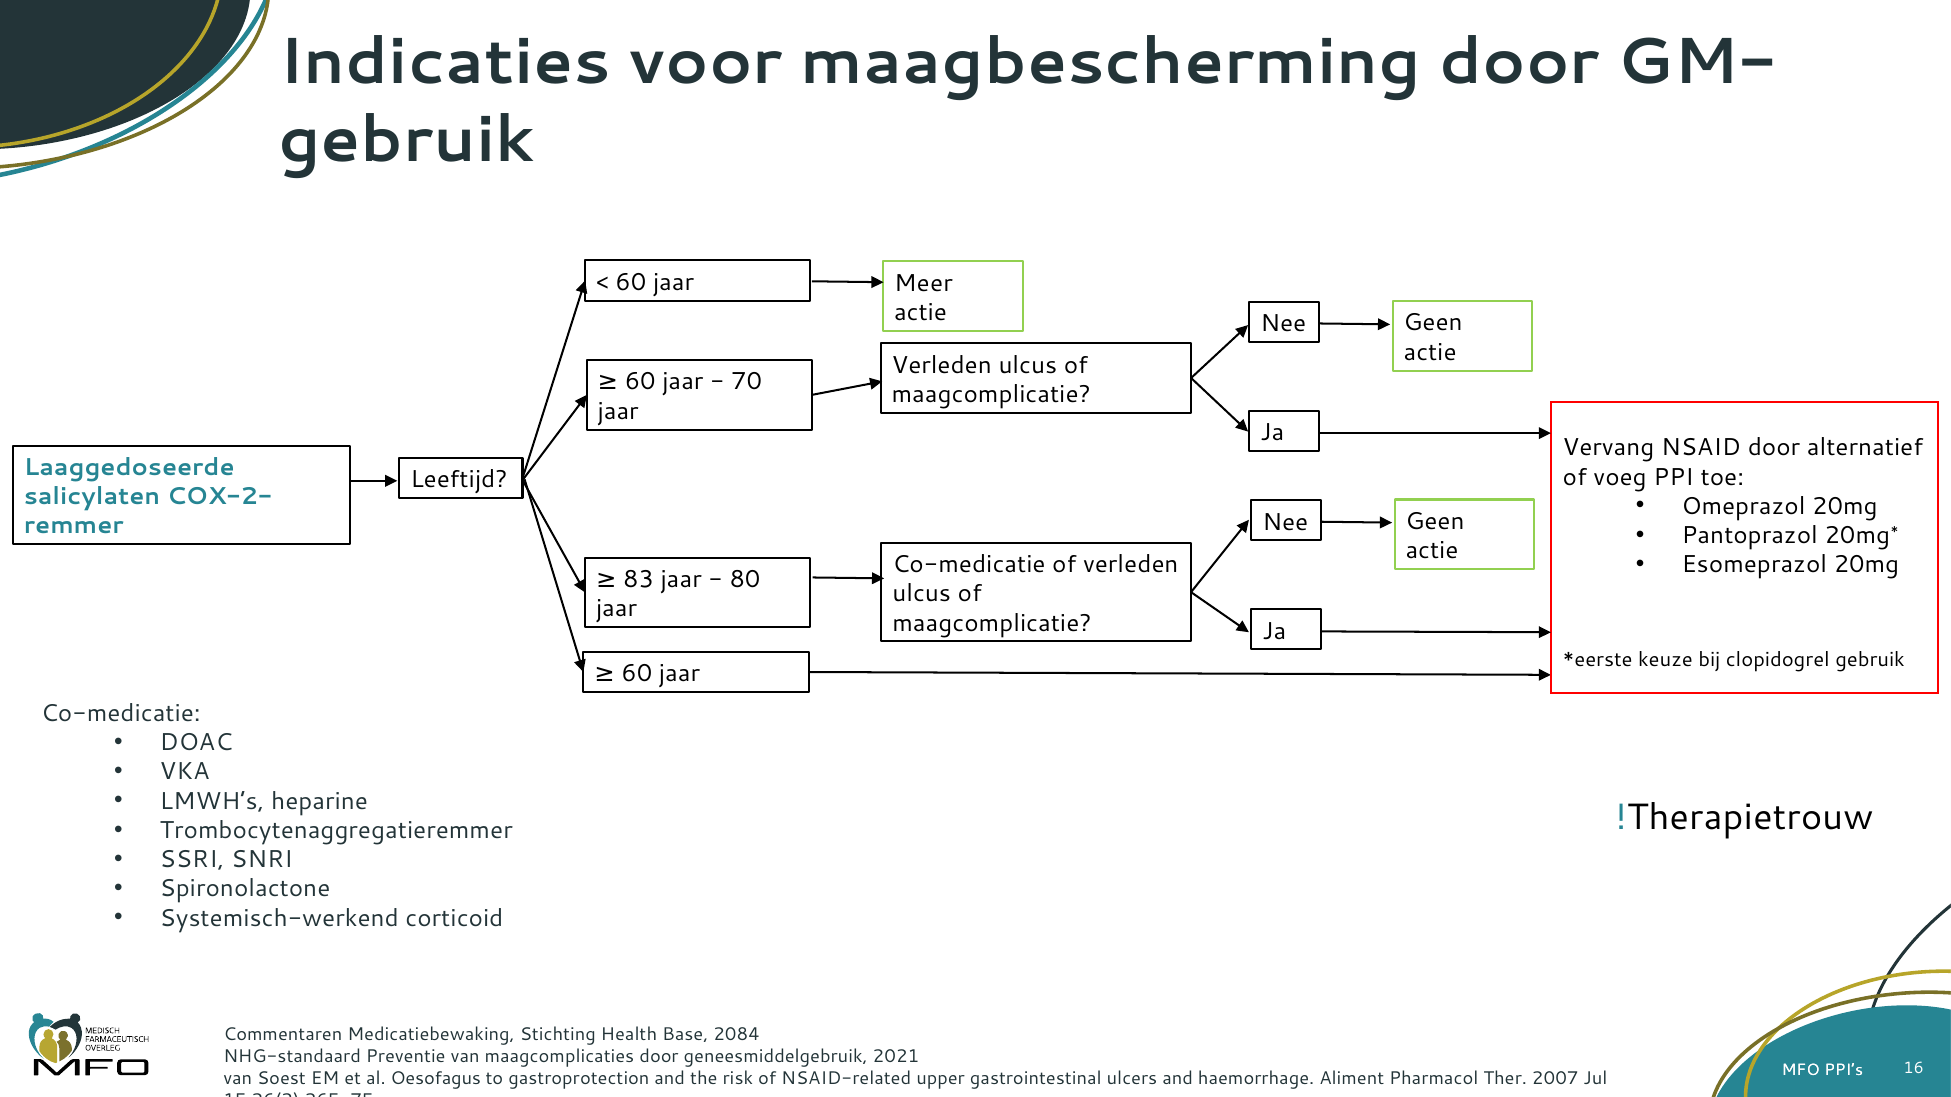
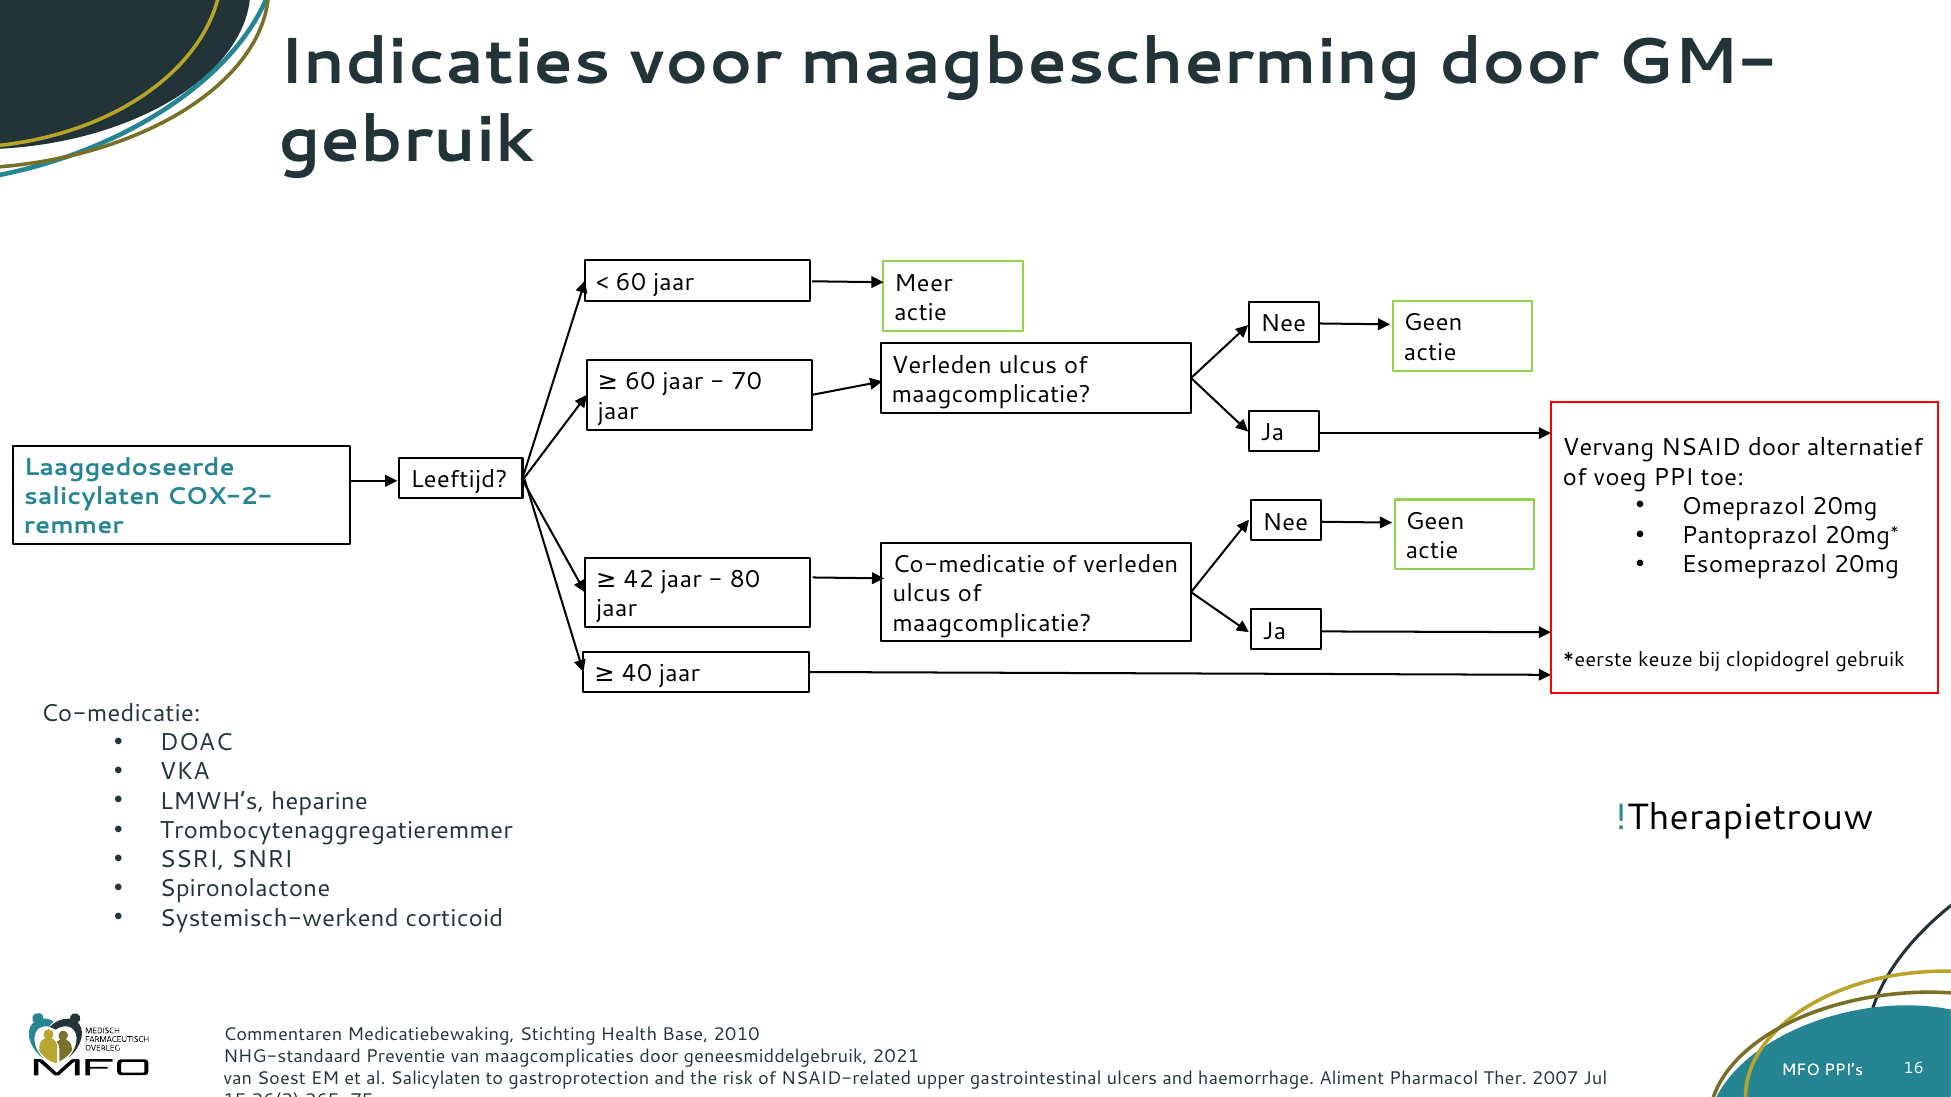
83: 83 -> 42 (639, 580)
60: 60 -> 40 (637, 674)
2084: 2084 -> 2010 (737, 1035)
al Oesofagus: Oesofagus -> Salicylaten (436, 1079)
